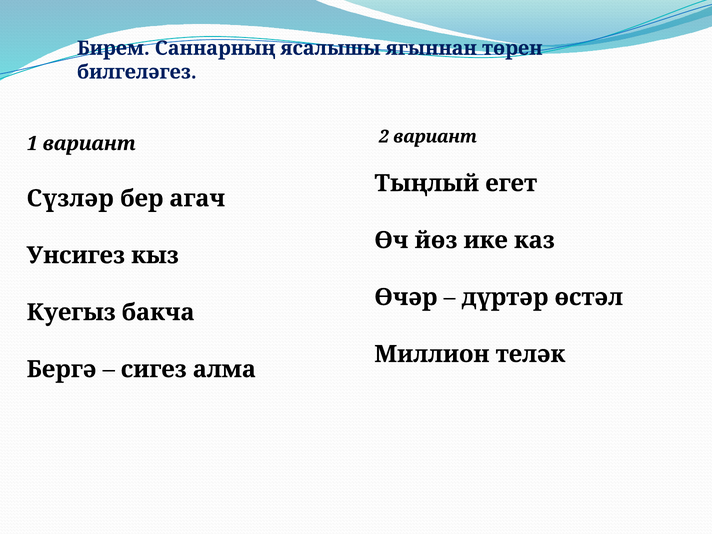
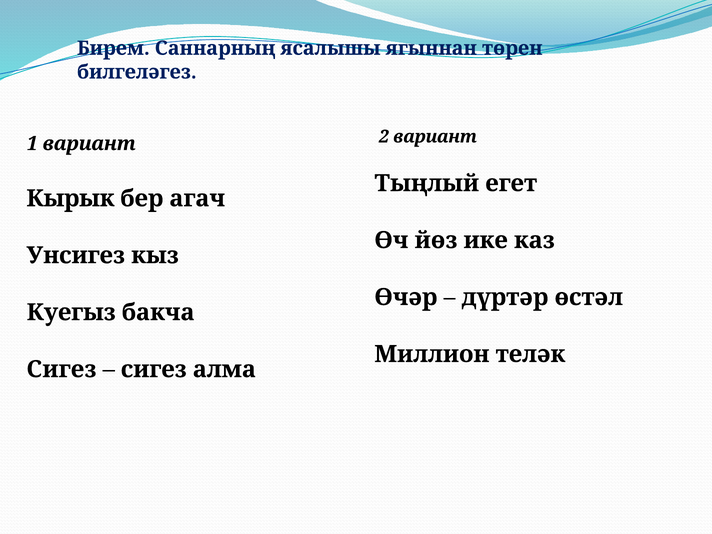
Сүзләр: Сүзләр -> Кырык (70, 198)
Бергә: Бергә -> Сигез (62, 369)
